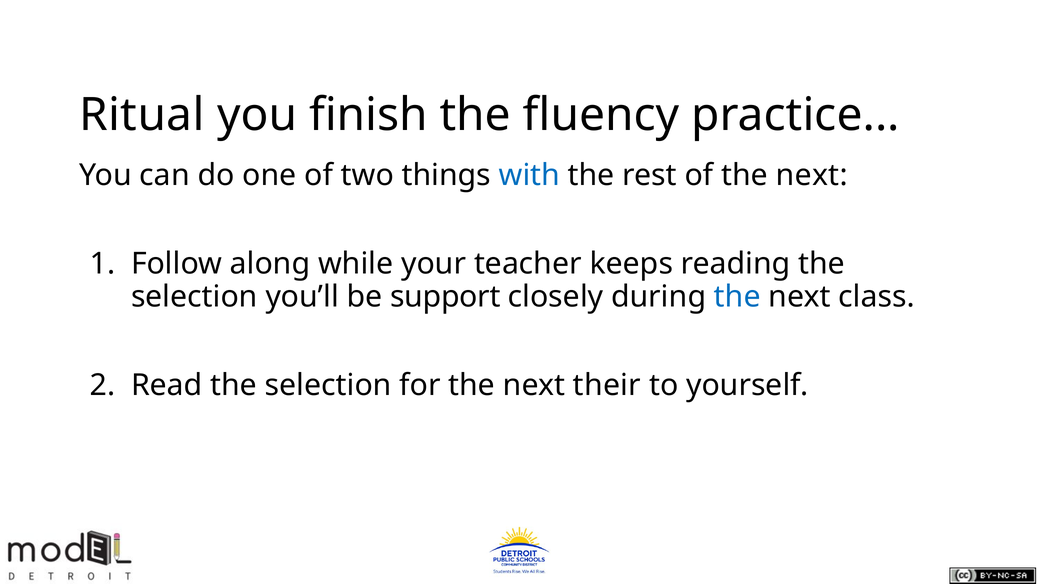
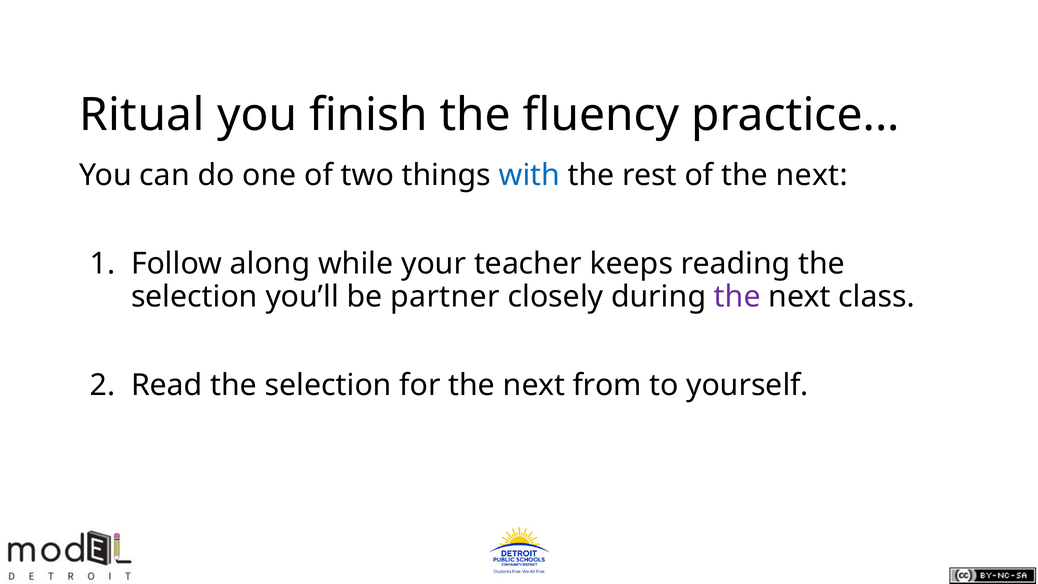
support: support -> partner (445, 297)
the colour: blue -> purple (737, 297)
their: their -> from (607, 385)
